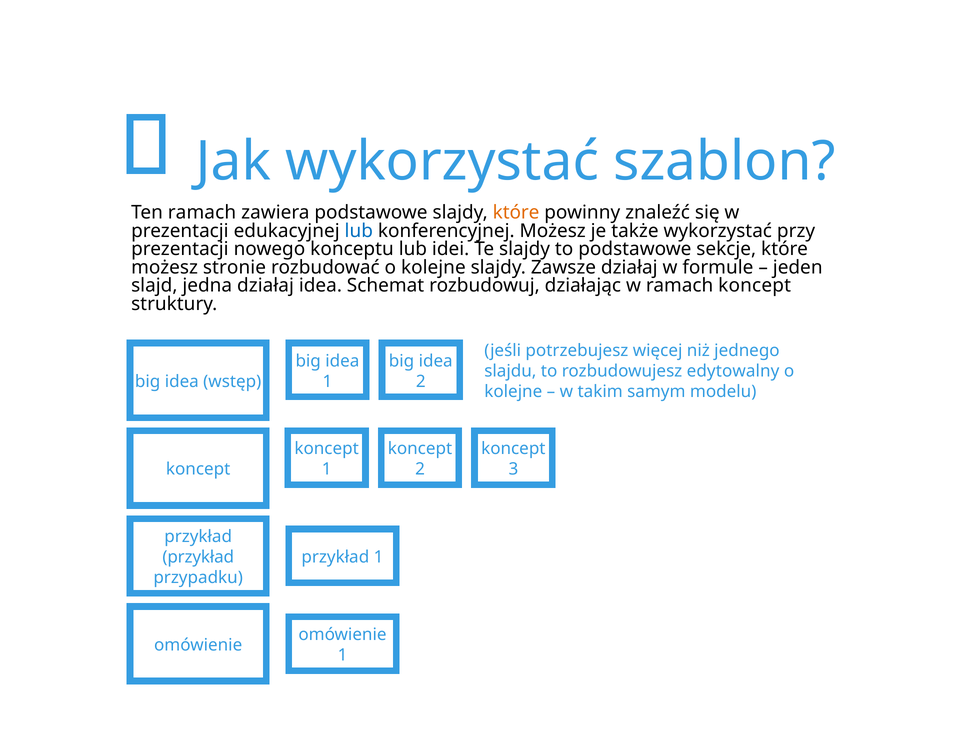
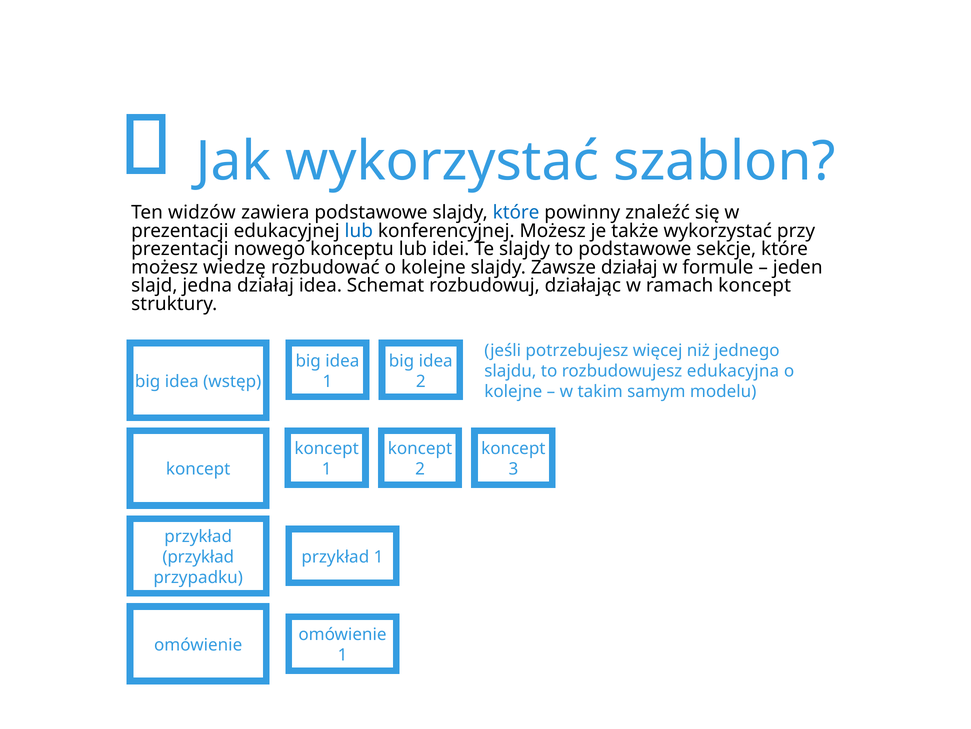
Ten ramach: ramach -> widzów (202, 212)
które colour: orange -> blue (516, 212)
stronie: stronie -> wiedzę (234, 267)
edytowalny: edytowalny -> edukacyjna (733, 371)
